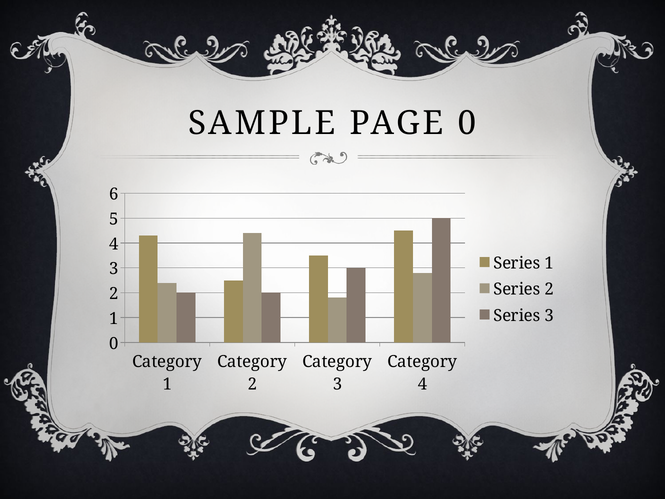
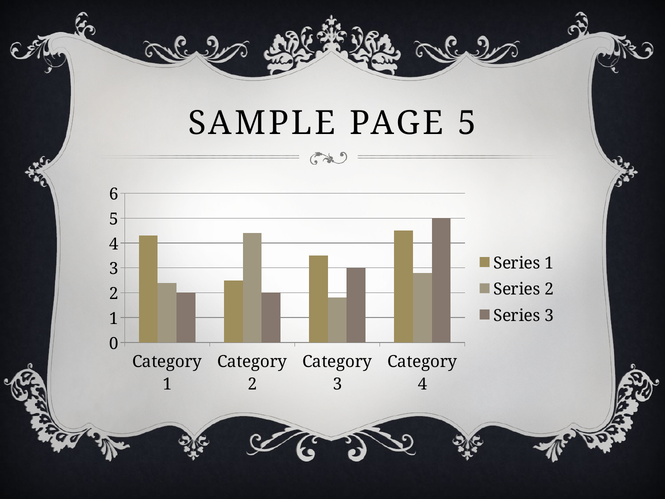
PAGE 0: 0 -> 5 (467, 123)
